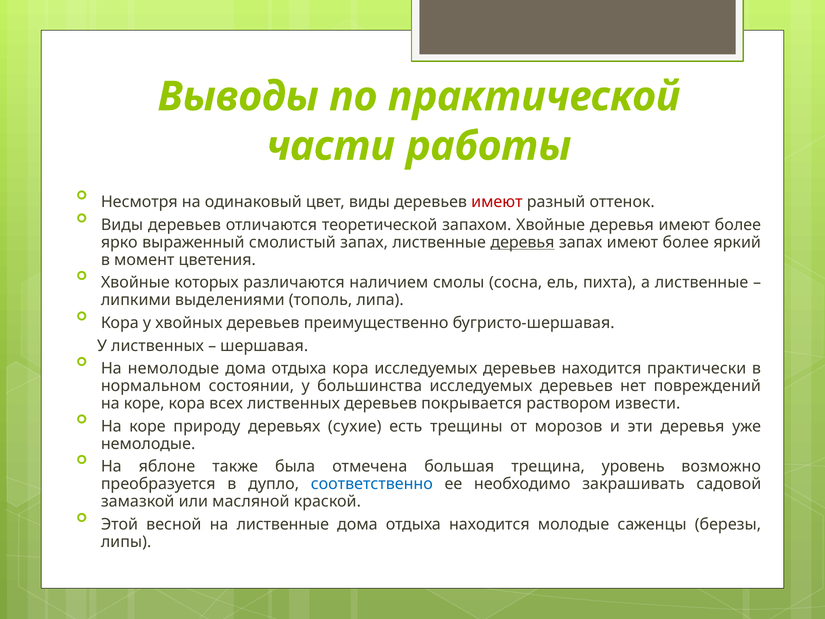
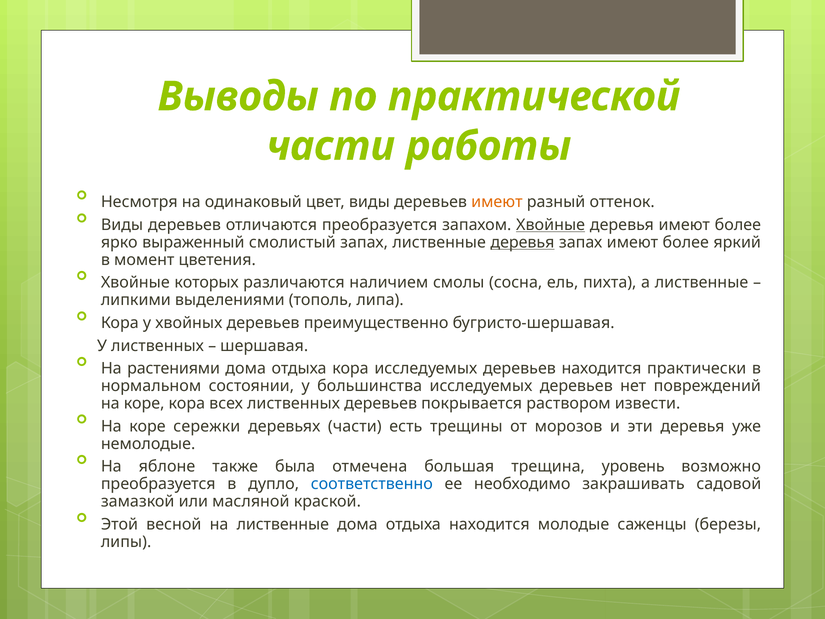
имеют colour: red -> orange (497, 202)
отличаются теоретической: теоретической -> преобразуется (380, 225)
Хвойные underline: none -> present (551, 225)
На немолодые: немолодые -> растениями (174, 368)
природу: природу -> сережки (207, 426)
деревьях сухие: сухие -> части (355, 426)
